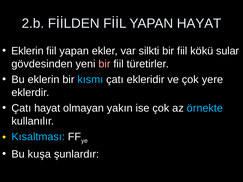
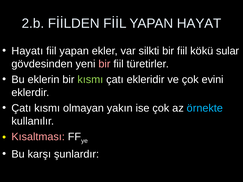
Eklerin: Eklerin -> Hayatı (27, 51)
kısmı colour: light blue -> light green (90, 80)
yere: yere -> evini (213, 80)
Çatı hayat: hayat -> kısmı (47, 108)
Kısaltması colour: light blue -> pink (38, 137)
kuşa: kuşa -> karşı (39, 154)
